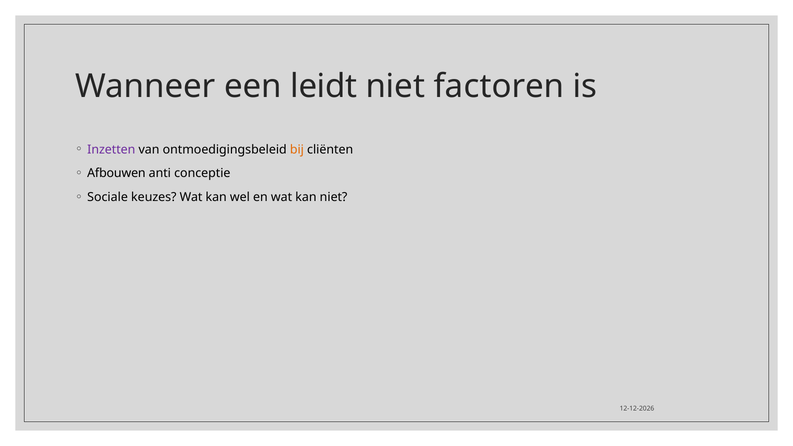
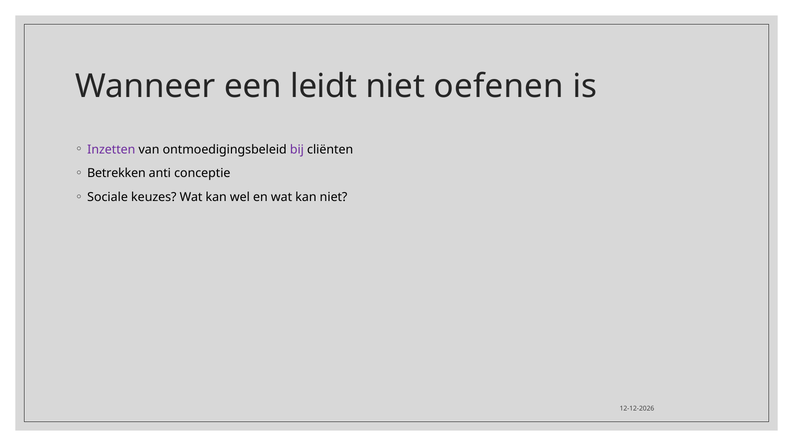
factoren: factoren -> oefenen (499, 86)
bij colour: orange -> purple (297, 150)
Afbouwen: Afbouwen -> Betrekken (116, 173)
